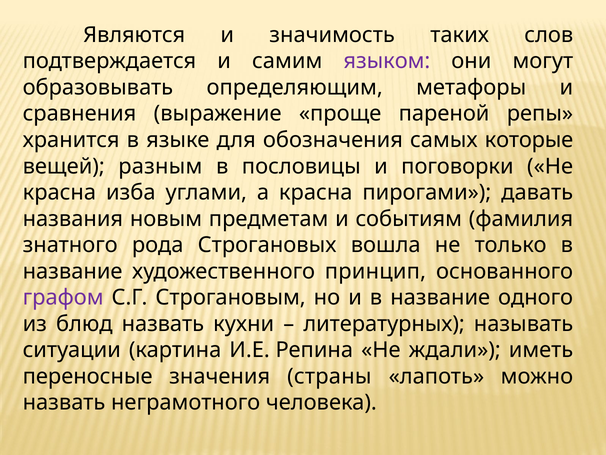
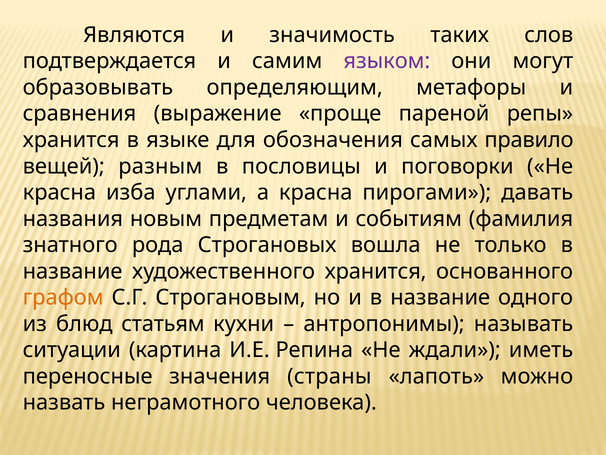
которые: которые -> правило (529, 140)
художественного принцип: принцип -> хранится (376, 271)
графом colour: purple -> orange (63, 297)
блюд назвать: назвать -> статьям (163, 324)
литературных: литературных -> антропонимы (384, 324)
